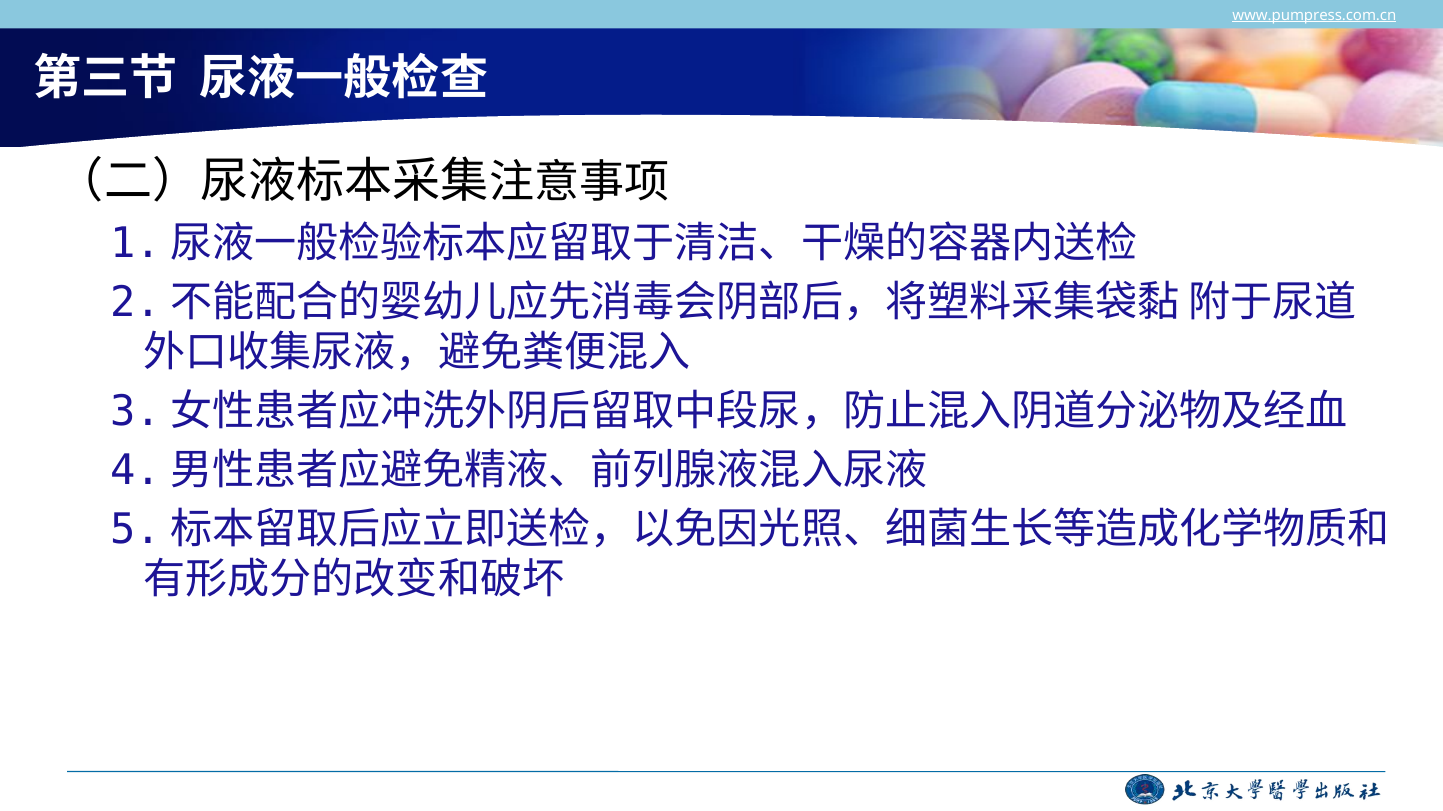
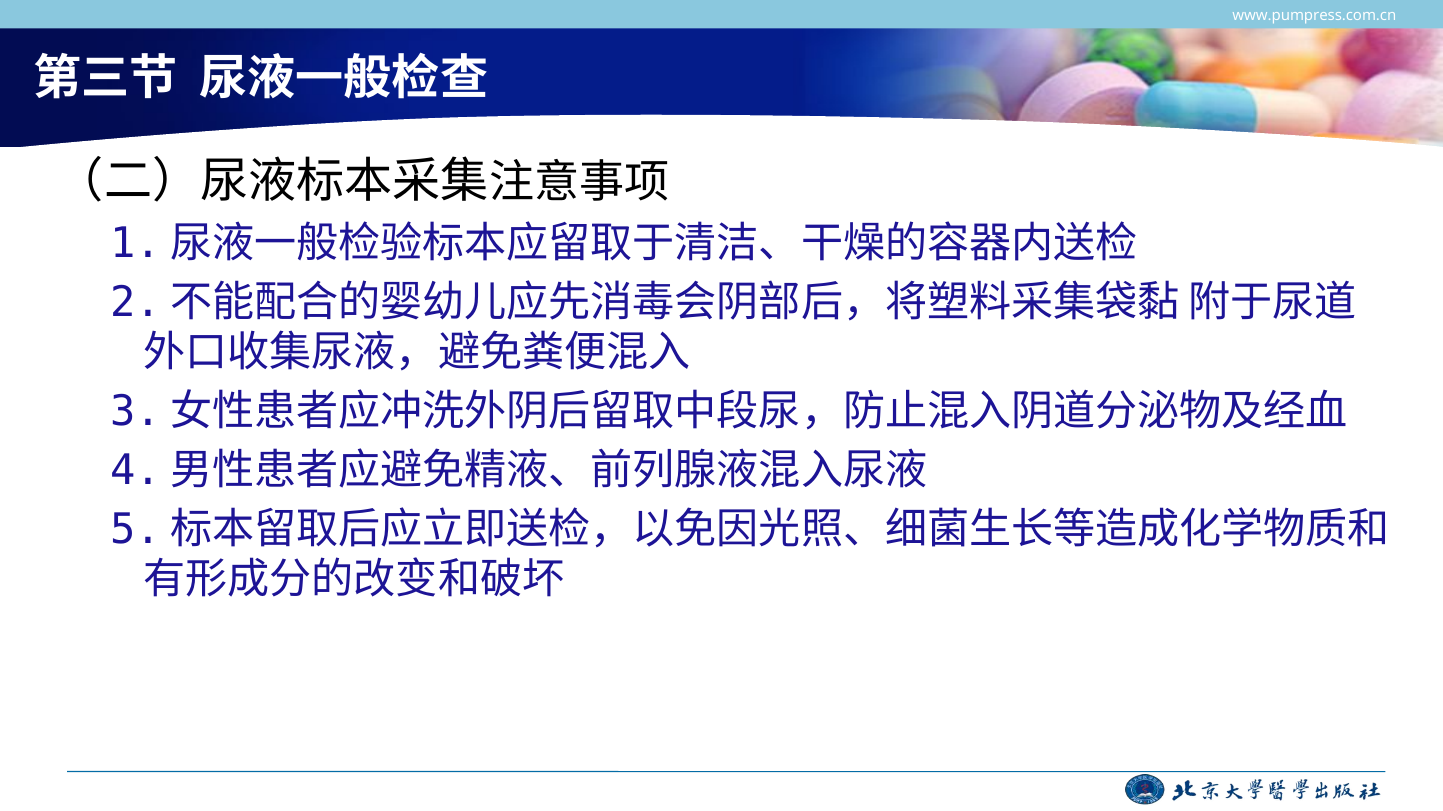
www.pumpress.com.cn underline: present -> none (1314, 15)
